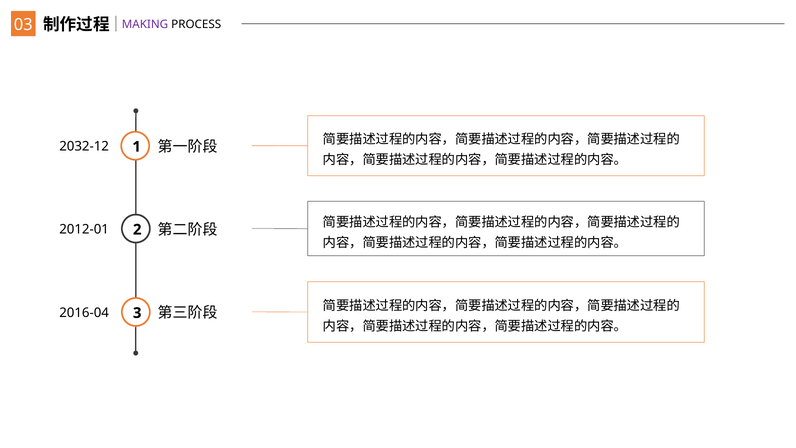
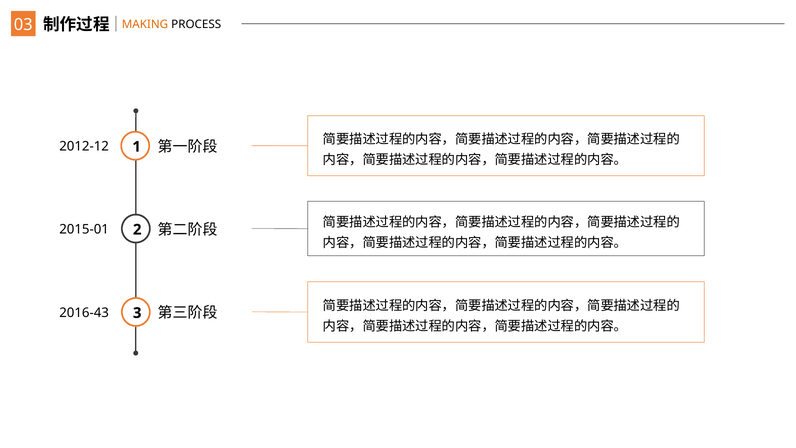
MAKING colour: purple -> orange (145, 24)
2032-12: 2032-12 -> 2012-12 (84, 146)
2012-01: 2012-01 -> 2015-01 (84, 229)
2016-04: 2016-04 -> 2016-43 (84, 313)
